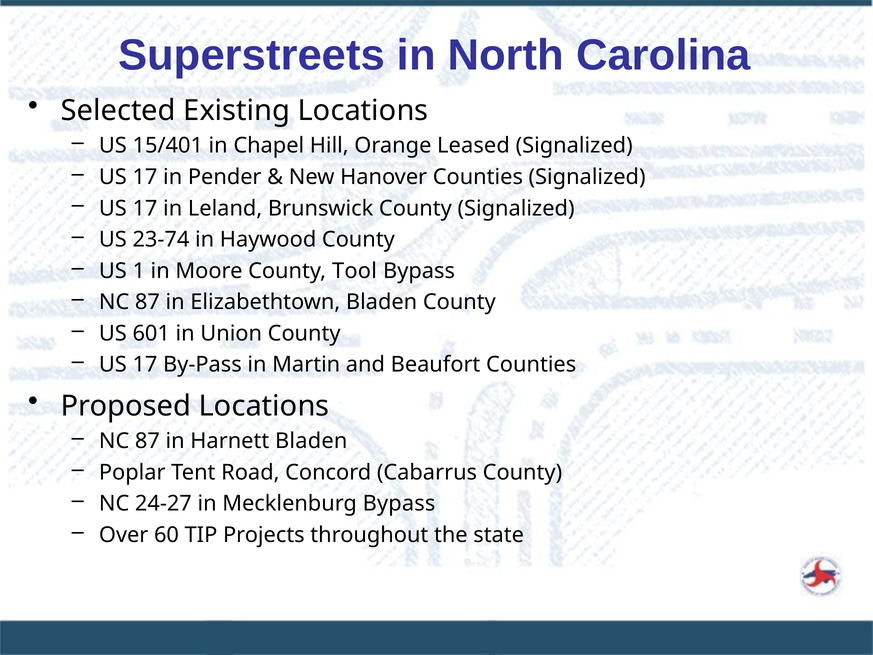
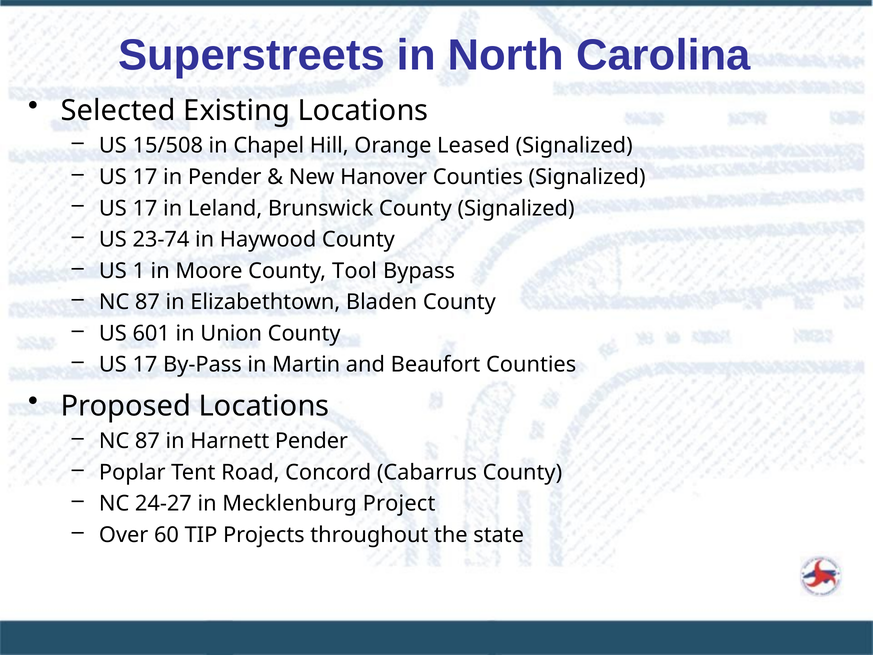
15/401: 15/401 -> 15/508 (168, 146)
Harnett Bladen: Bladen -> Pender (311, 441)
Mecklenburg Bypass: Bypass -> Project (399, 504)
